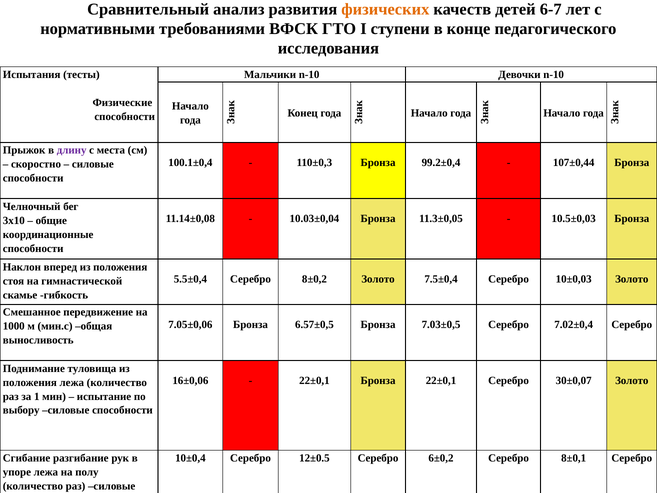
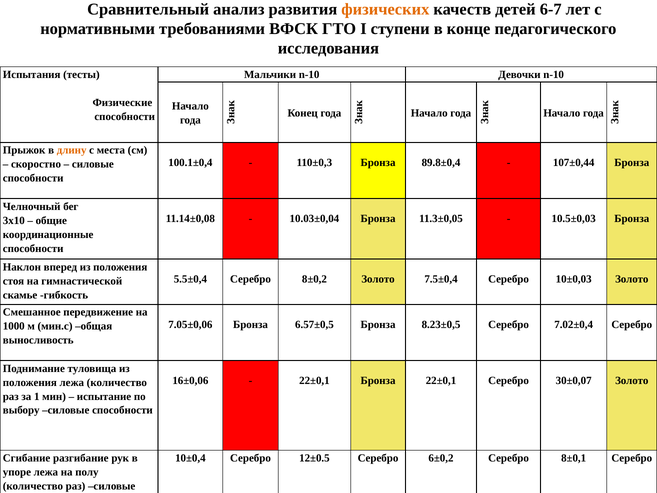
длину colour: purple -> orange (72, 150)
99.2±0,4: 99.2±0,4 -> 89.8±0,4 (441, 162)
7.03±0,5: 7.03±0,5 -> 8.23±0,5 (441, 324)
